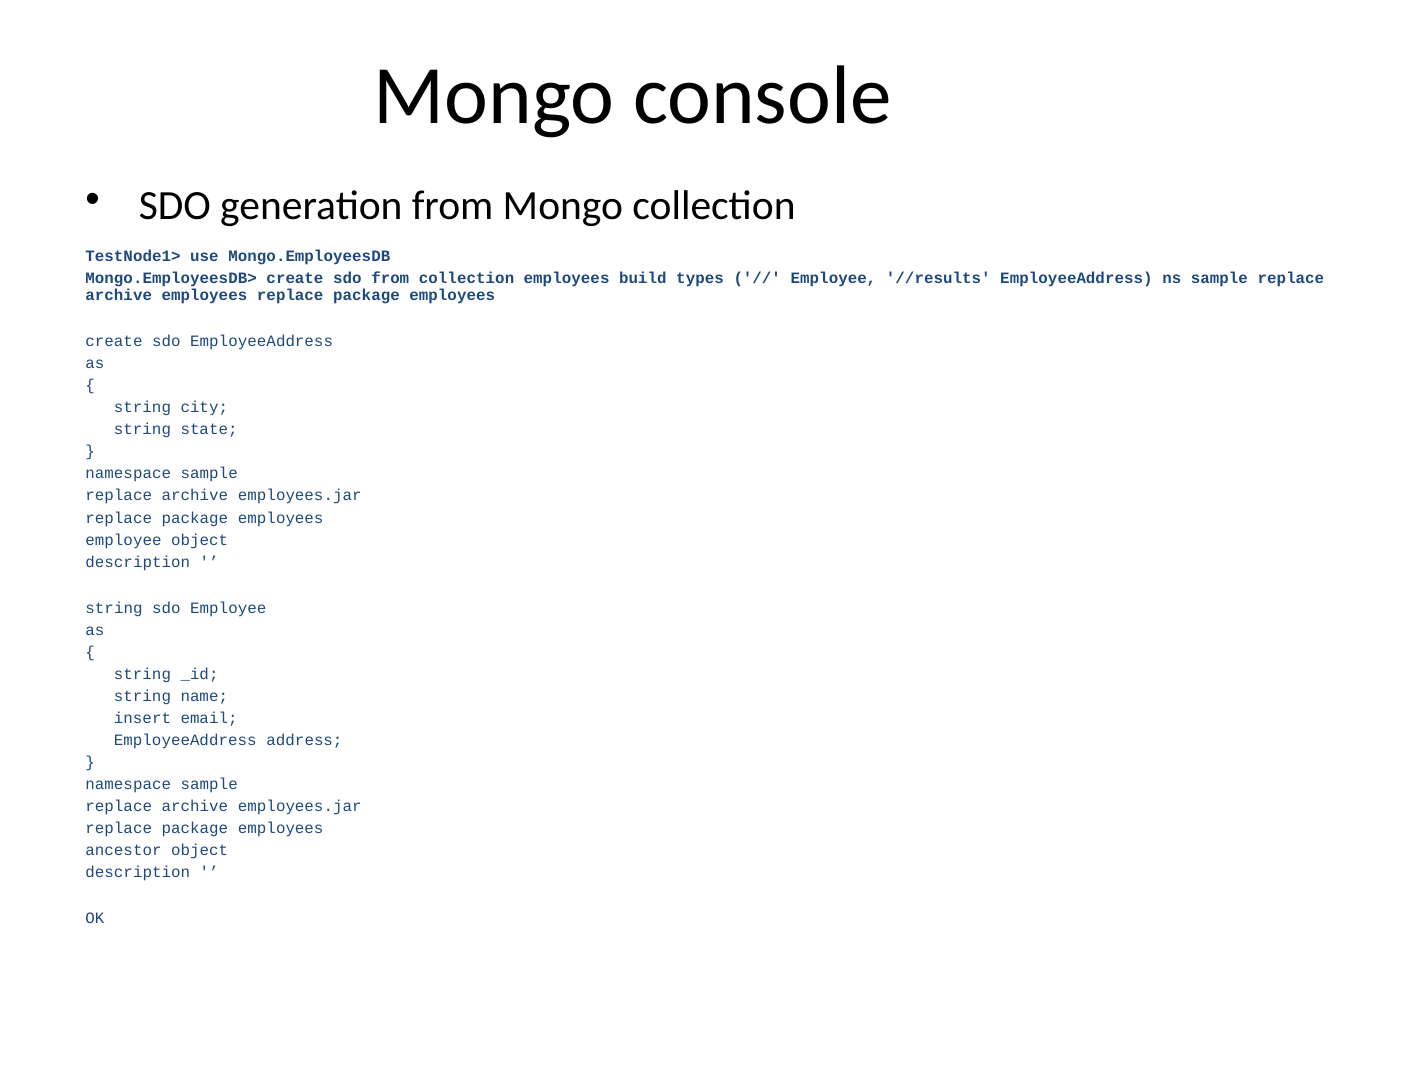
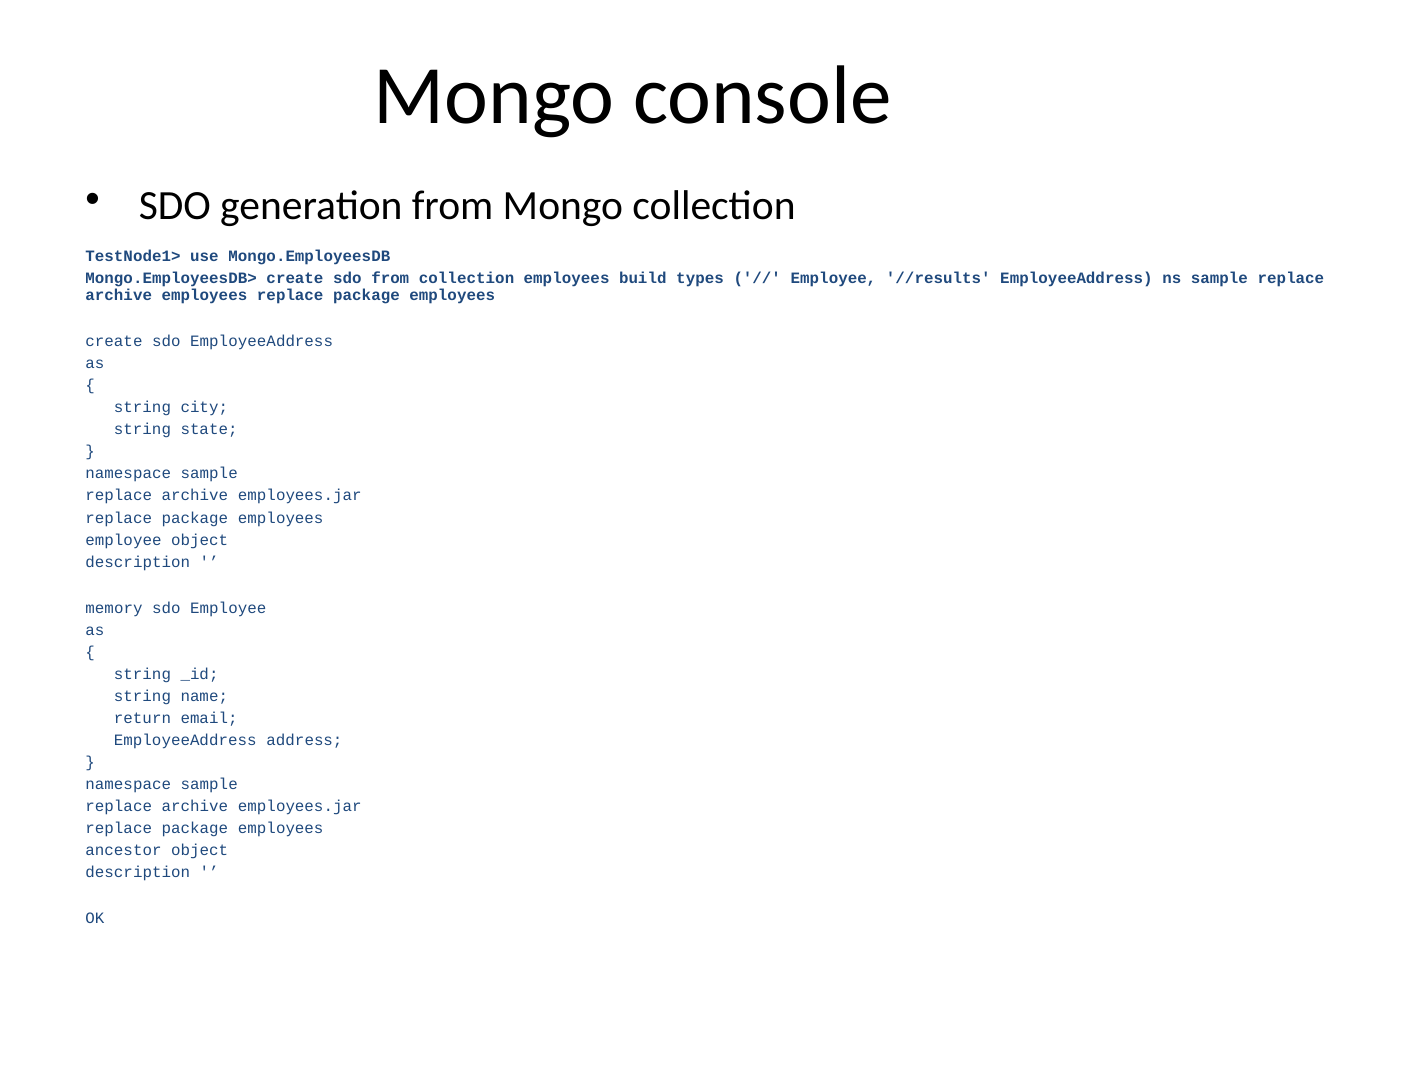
string: string -> memory (114, 608)
insert: insert -> return (142, 718)
